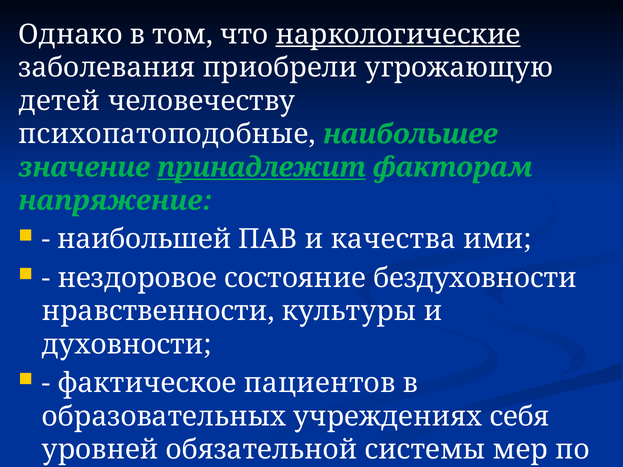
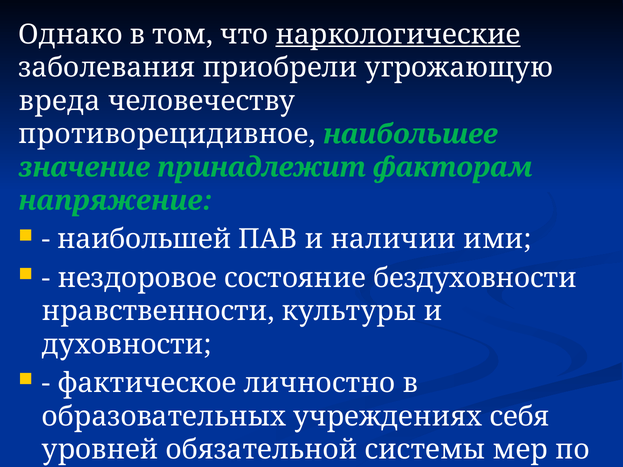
детей: детей -> вреда (60, 101)
психопатоподобные: психопатоподобные -> противорецидивное (167, 134)
принадлежит underline: present -> none (261, 167)
качества: качества -> наличии (393, 239)
пациентов: пациентов -> личностно (319, 383)
